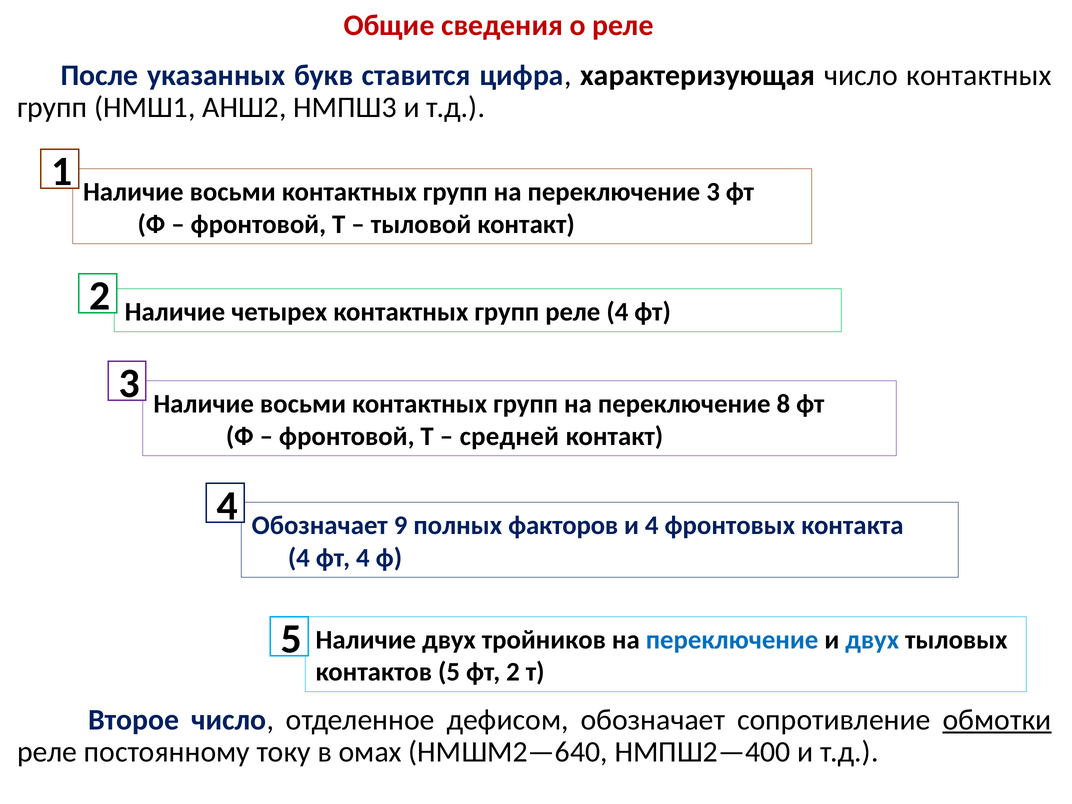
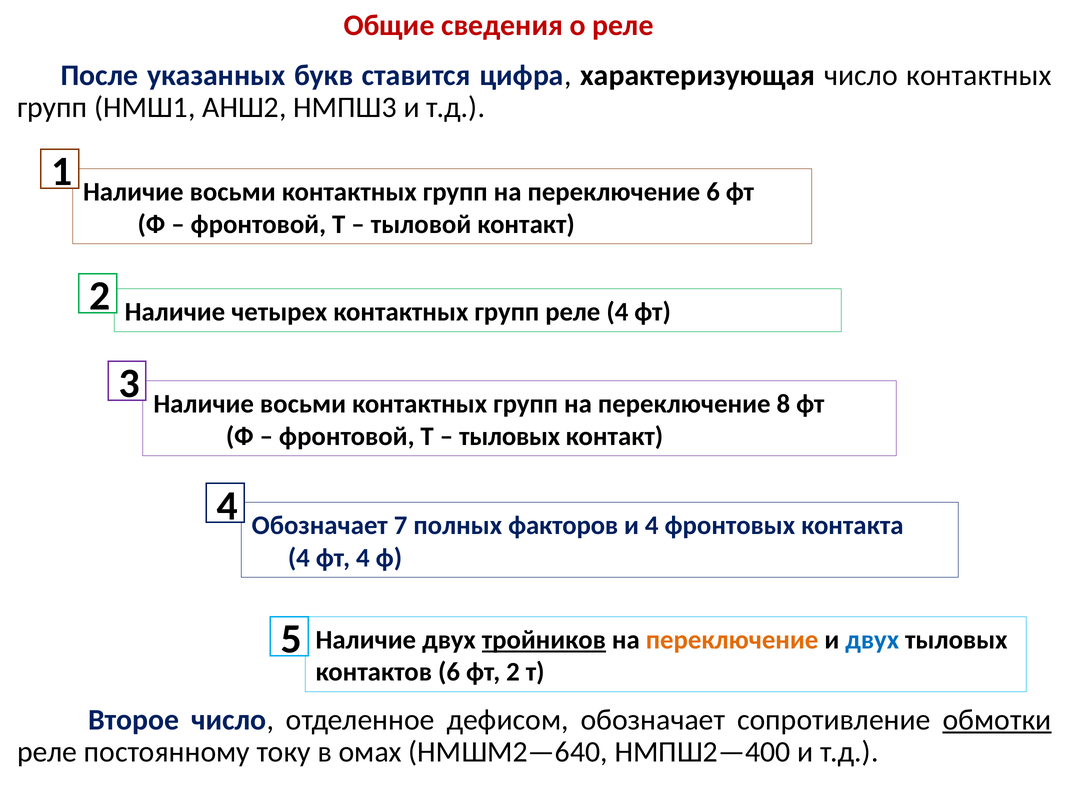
переключение 3: 3 -> 6 (713, 192)
средней: средней -> тыловых (510, 436)
9: 9 -> 7 (401, 526)
тройников underline: none -> present (544, 640)
переключение colour: blue -> orange (732, 640)
контактов 5: 5 -> 6 (449, 672)
